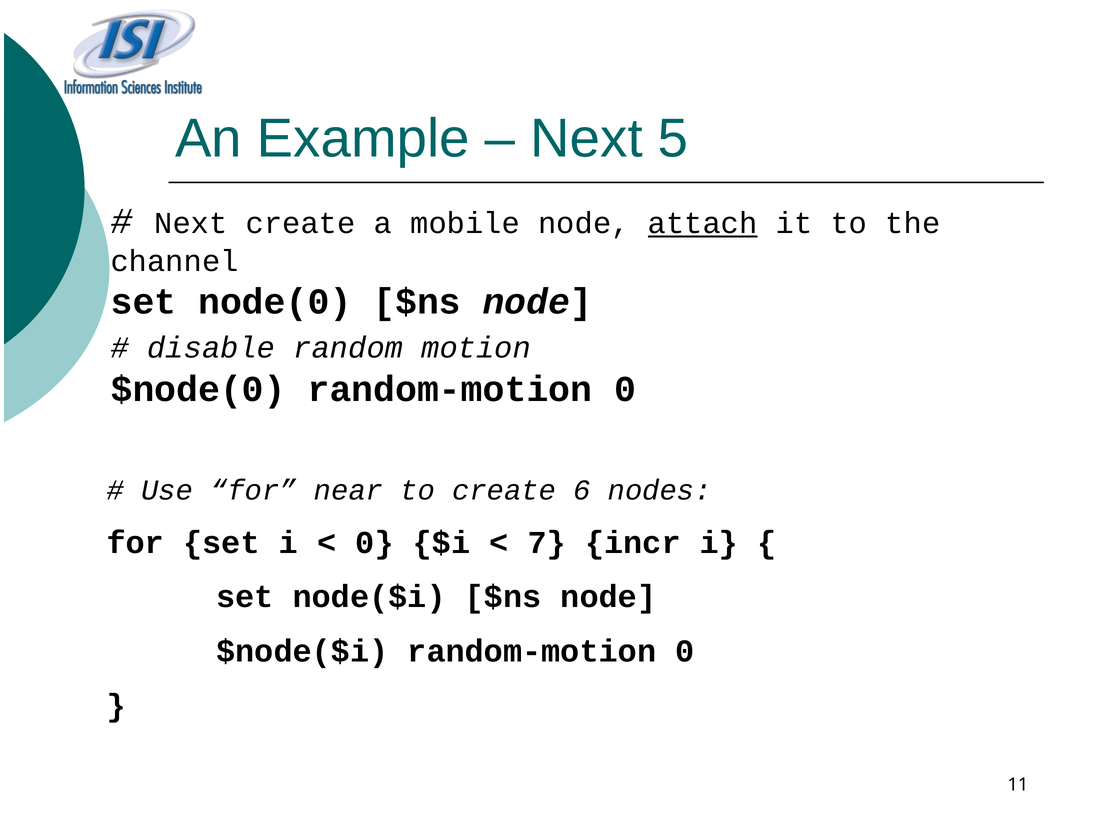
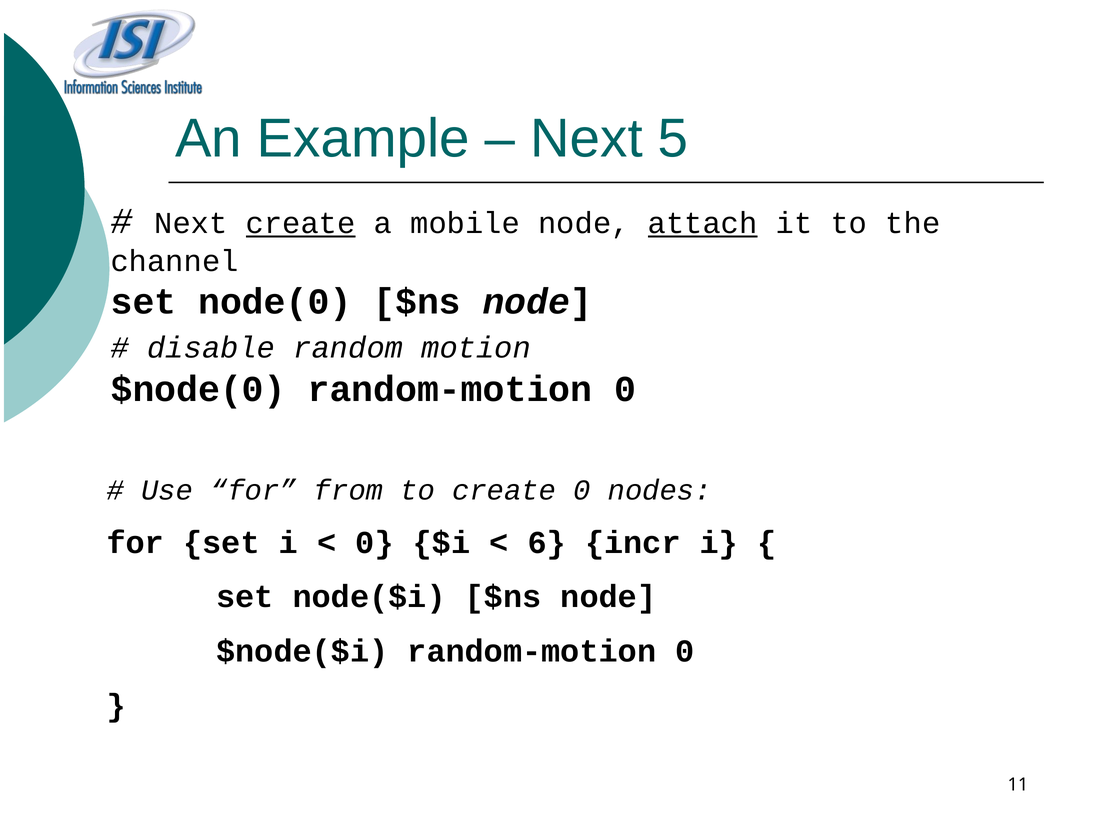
create underline: none -> present (301, 223)
near: near -> from (349, 490)
create 6: 6 -> 0 (582, 490)
7: 7 -> 6 (547, 542)
